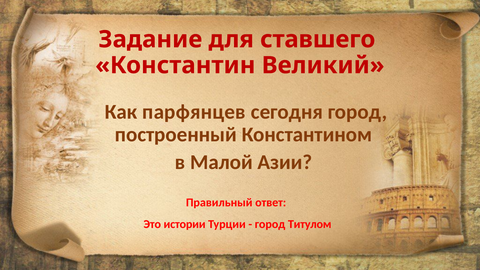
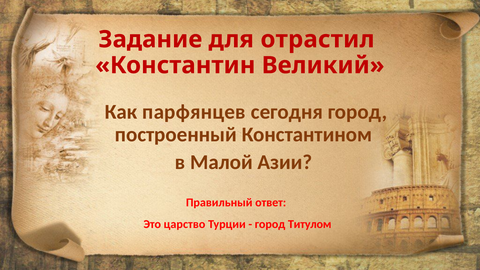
ставшего: ставшего -> отрастил (318, 39)
истории: истории -> царство (184, 224)
